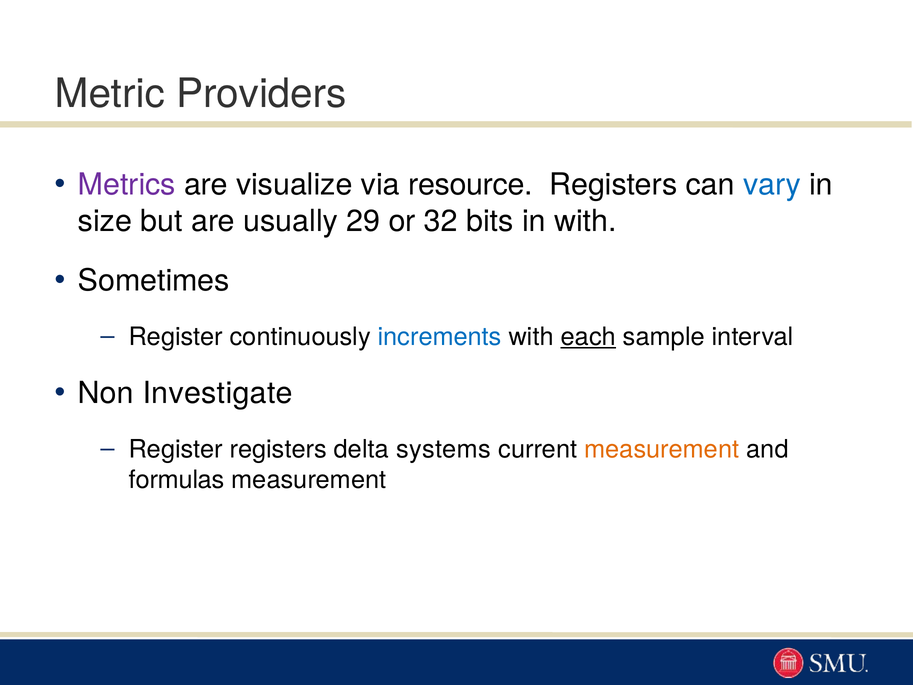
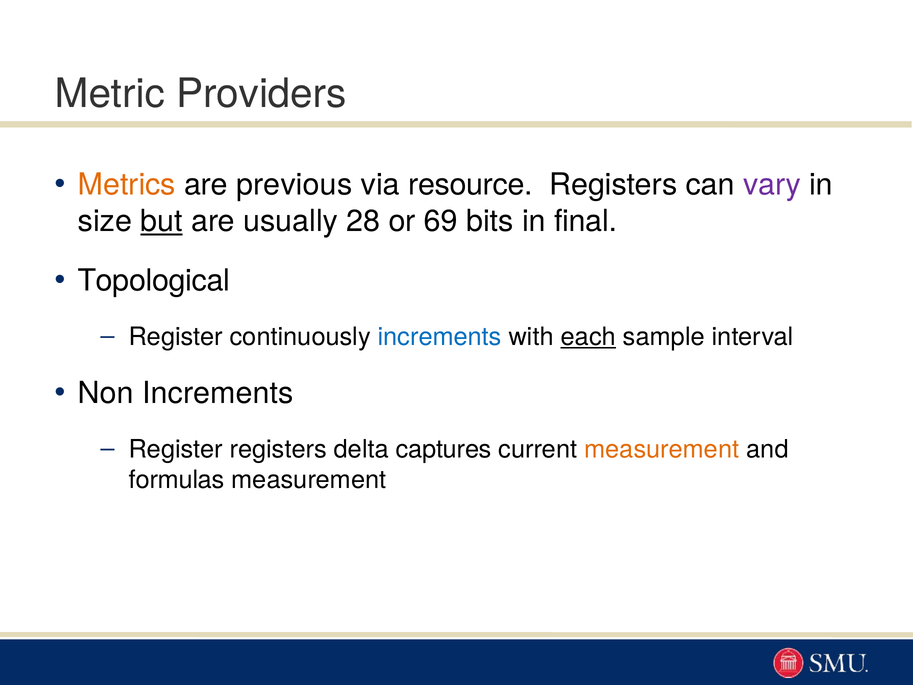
Metrics colour: purple -> orange (127, 185)
visualize: visualize -> previous (294, 185)
vary colour: blue -> purple (772, 185)
but underline: none -> present (162, 221)
29: 29 -> 28 (363, 221)
32: 32 -> 69 (441, 221)
in with: with -> final (586, 221)
Sometimes: Sometimes -> Topological (154, 281)
Non Investigate: Investigate -> Increments (218, 393)
systems: systems -> captures (444, 449)
